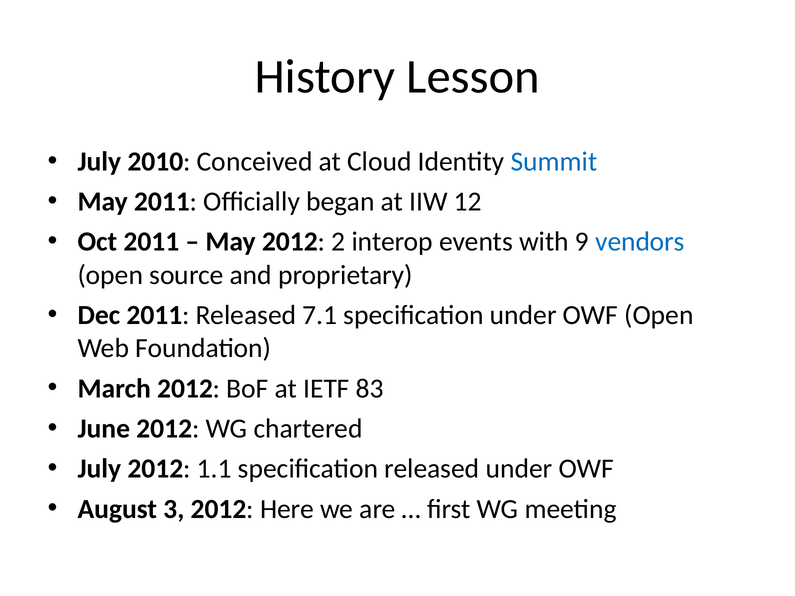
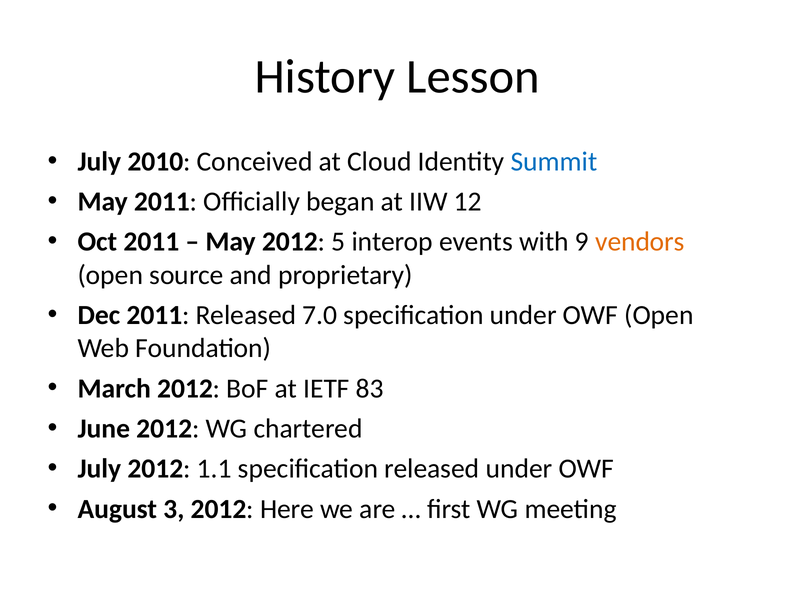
2: 2 -> 5 (338, 242)
vendors colour: blue -> orange (640, 242)
7.1: 7.1 -> 7.0 (320, 315)
